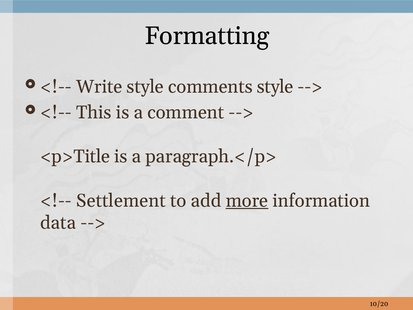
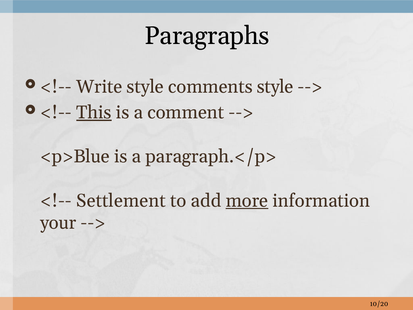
Formatting: Formatting -> Paragraphs (207, 36)
This underline: none -> present (94, 112)
<p>Title: <p>Title -> <p>Blue (75, 156)
data: data -> your (58, 222)
